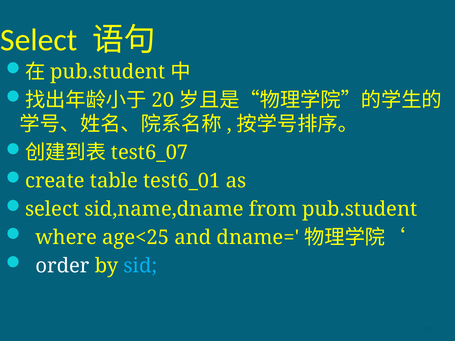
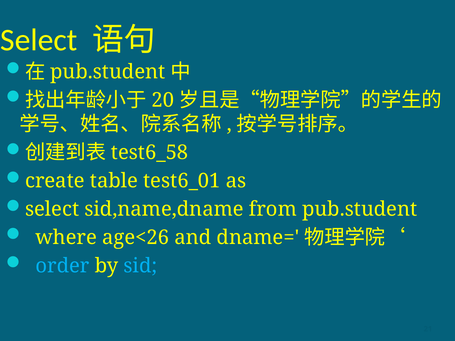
test6_07: test6_07 -> test6_58 (150, 153)
age<25: age<25 -> age<26 (136, 238)
order colour: white -> light blue (62, 266)
